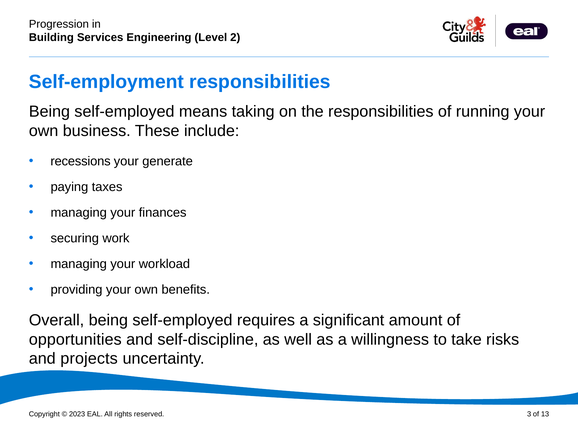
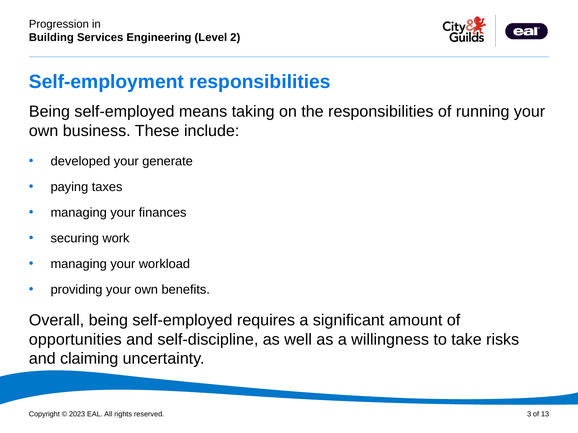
recessions: recessions -> developed (80, 161)
projects: projects -> claiming (89, 359)
